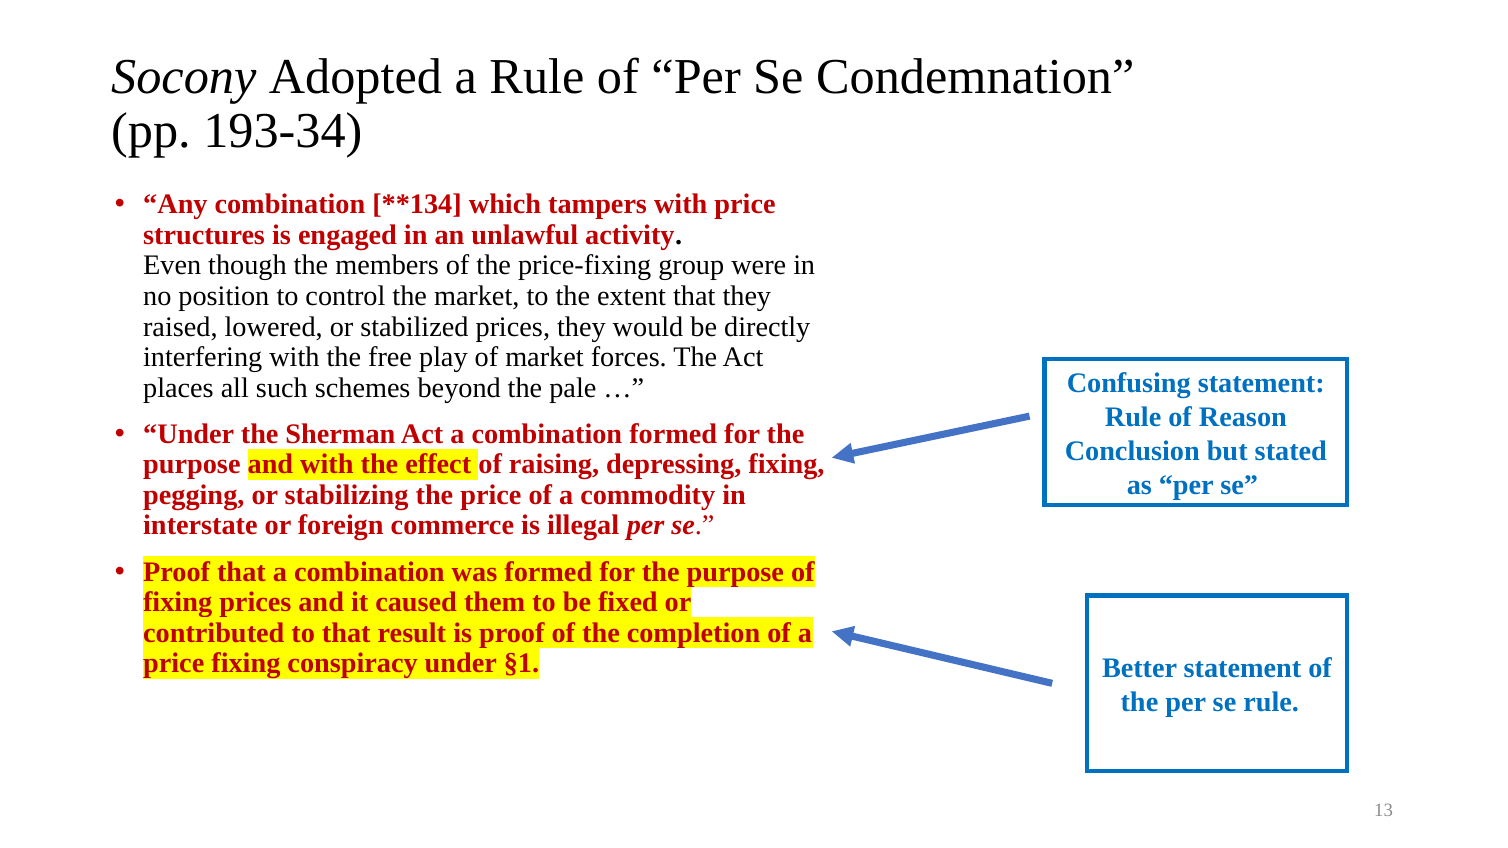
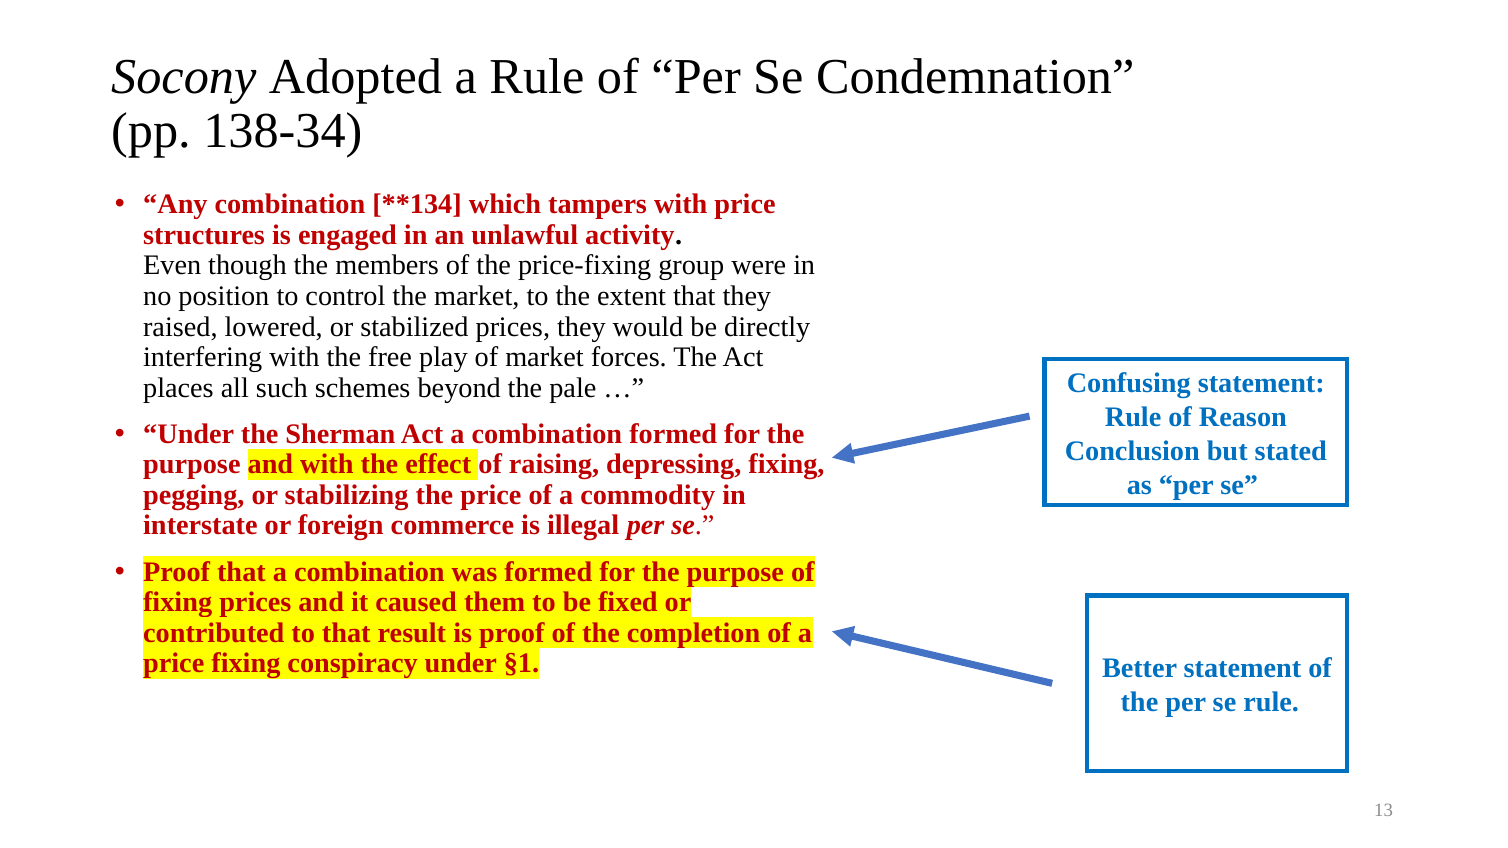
193-34: 193-34 -> 138-34 (283, 131)
